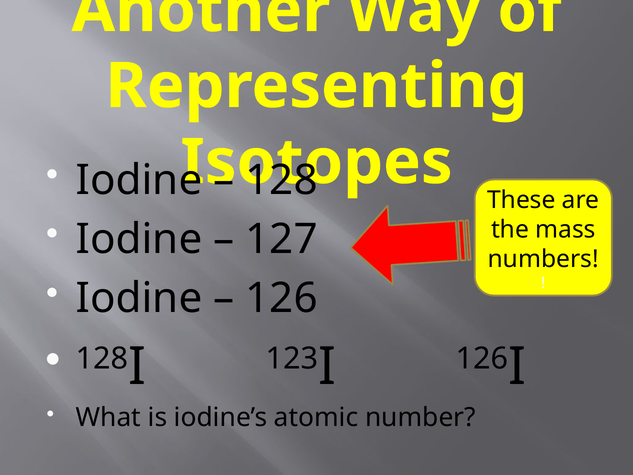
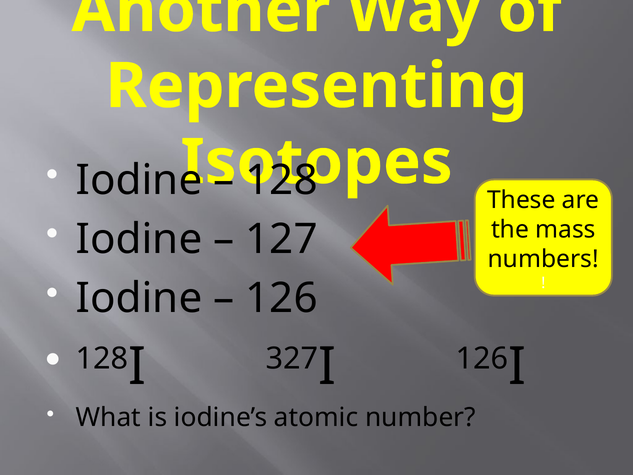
123: 123 -> 327 (292, 358)
